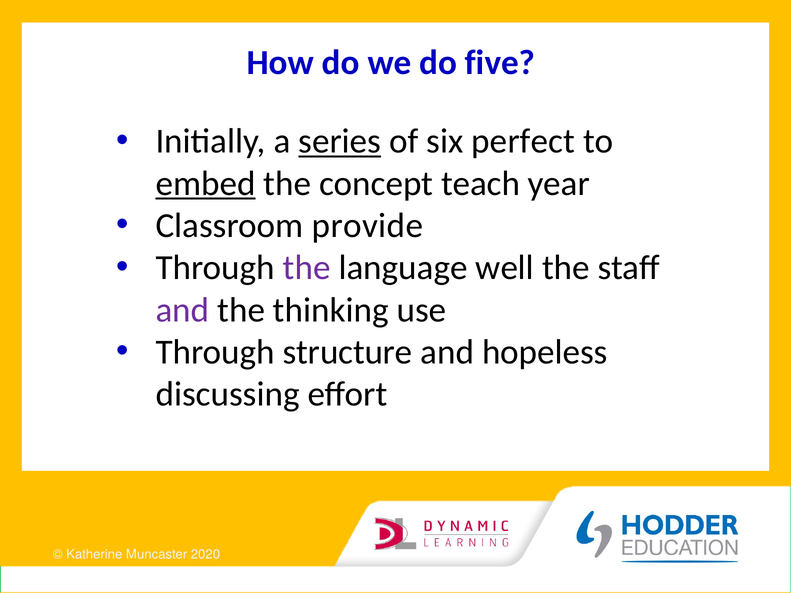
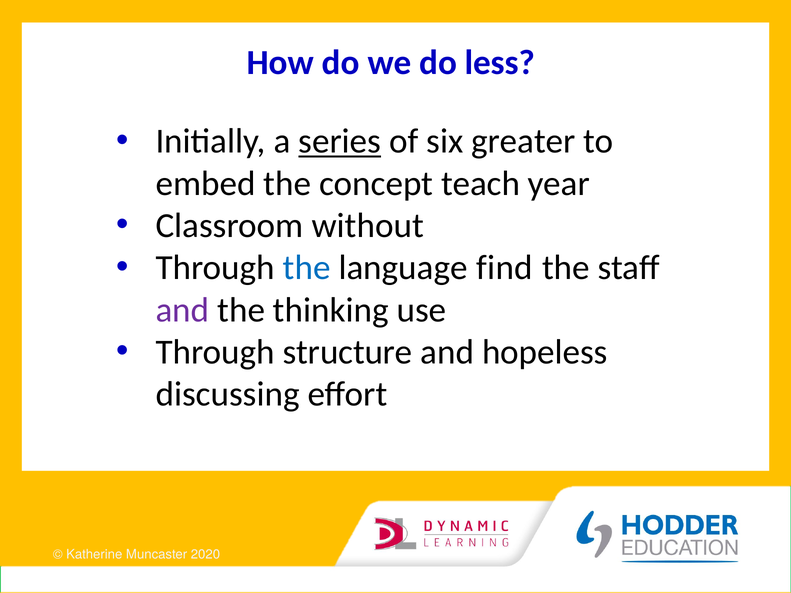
five: five -> less (500, 62)
perfect: perfect -> greater (523, 141)
embed underline: present -> none (206, 184)
provide: provide -> without (368, 226)
the colour: purple -> blue (307, 268)
well: well -> find (505, 268)
